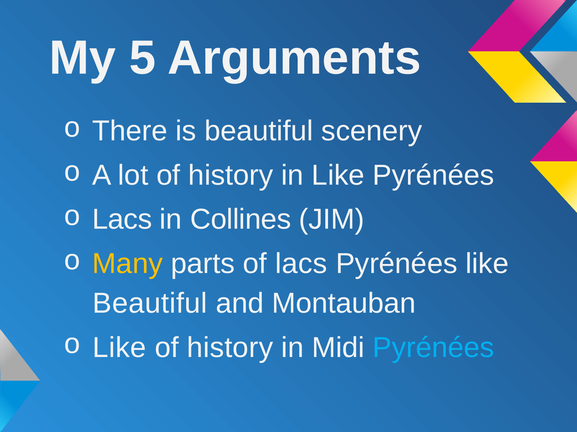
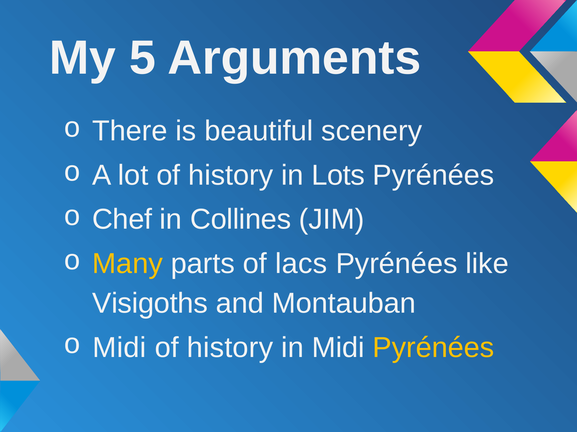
in Like: Like -> Lots (338, 176)
Lacs: Lacs -> Chef (122, 220)
Beautiful: Beautiful -> Visigoths (150, 304)
Like: Like -> Midi (119, 348)
Pyrénées colour: light blue -> yellow (433, 348)
